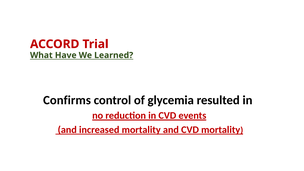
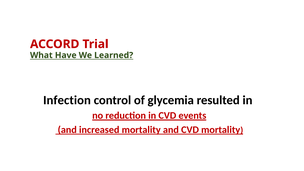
Confirms: Confirms -> Infection (67, 100)
